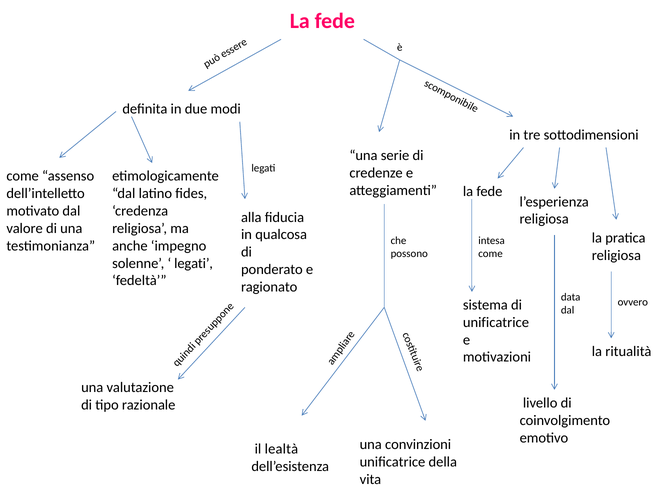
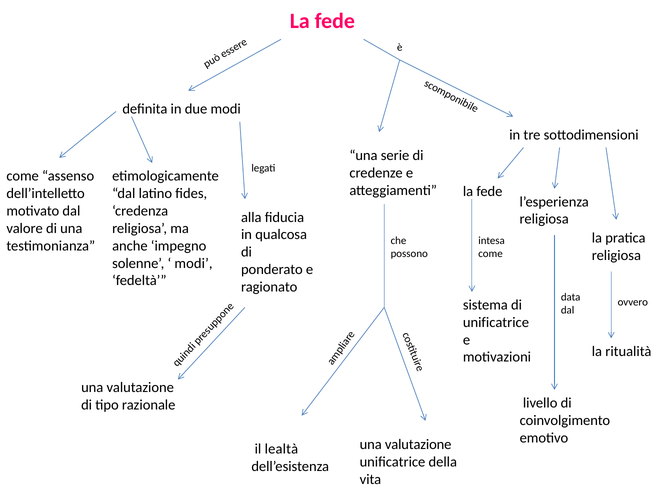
legati: legati -> modi (193, 263)
convinzioni: convinzioni -> valutazione (418, 445)
